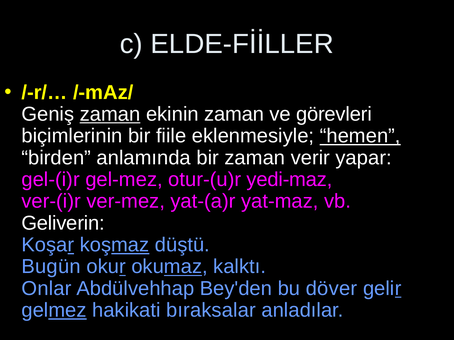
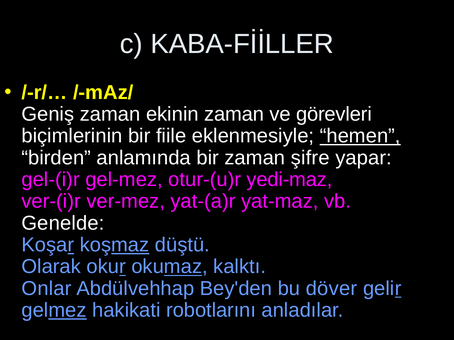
ELDE-FİİLLER: ELDE-FİİLLER -> KABA-FİİLLER (242, 44)
zaman underline: present -> none (110, 114)
verir: verir -> şifre (310, 158)
Geliverin: Geliverin -> Genelde (63, 223)
Bugün: Bugün -> Olarak (51, 267)
bıraksalar: bıraksalar -> robotlarını (211, 311)
